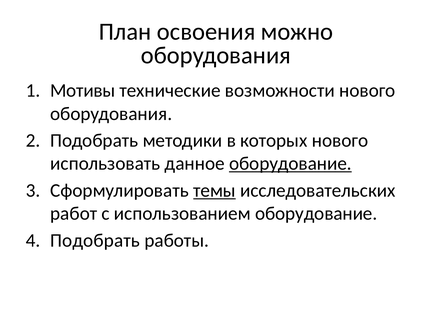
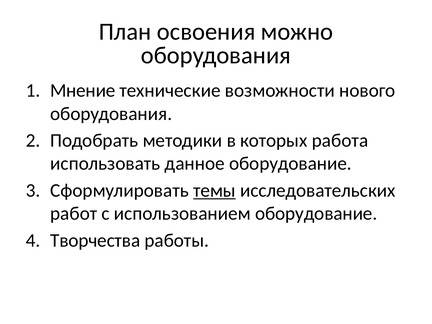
Мотивы: Мотивы -> Мнение (83, 91)
которых нового: нового -> работа (340, 141)
оборудование underline: present -> none (290, 164)
Подобрать: Подобрать -> Творчества (95, 240)
